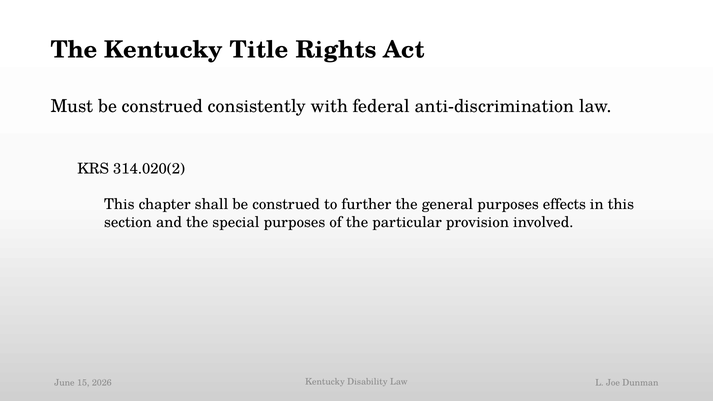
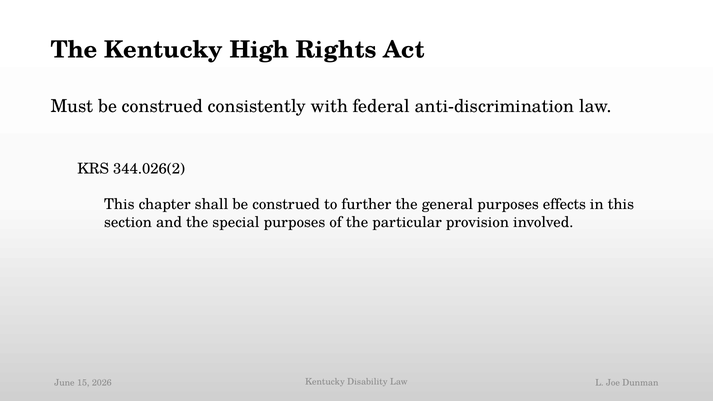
Title: Title -> High (259, 50)
314.020(2: 314.020(2 -> 344.026(2 (149, 169)
